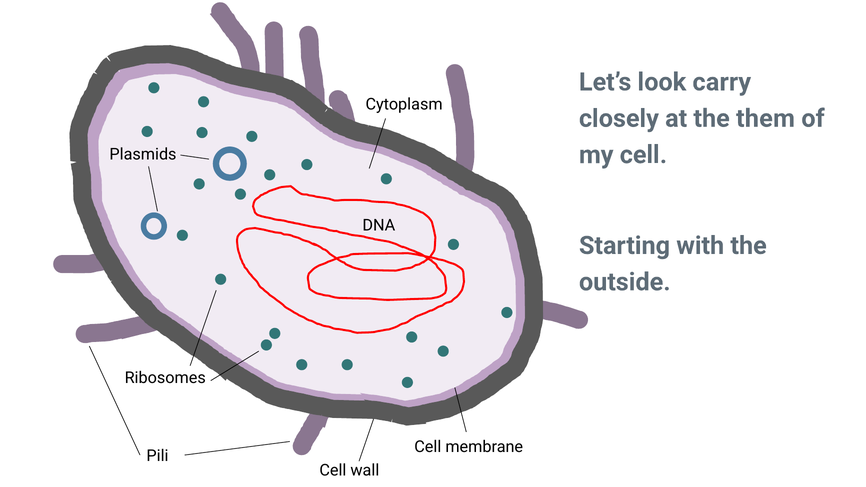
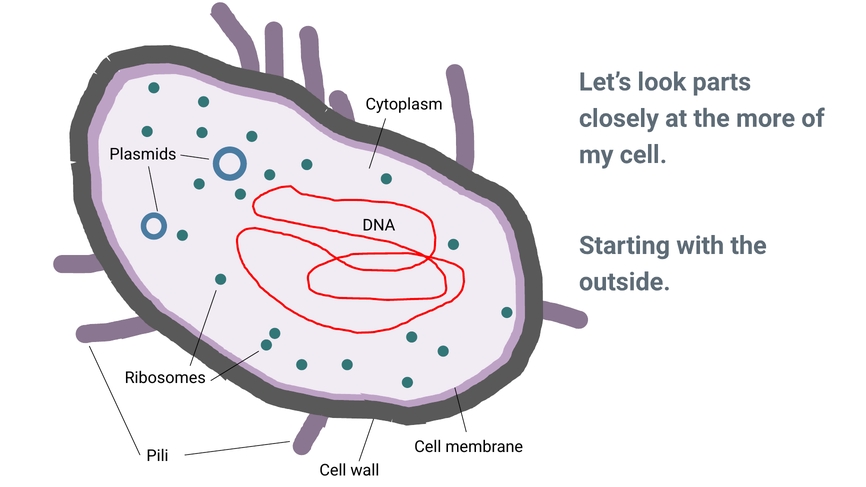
carry: carry -> parts (722, 82)
them: them -> more (766, 118)
